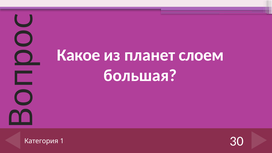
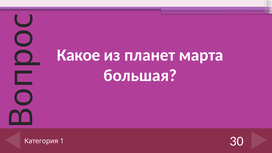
слоем: слоем -> марта (201, 55)
